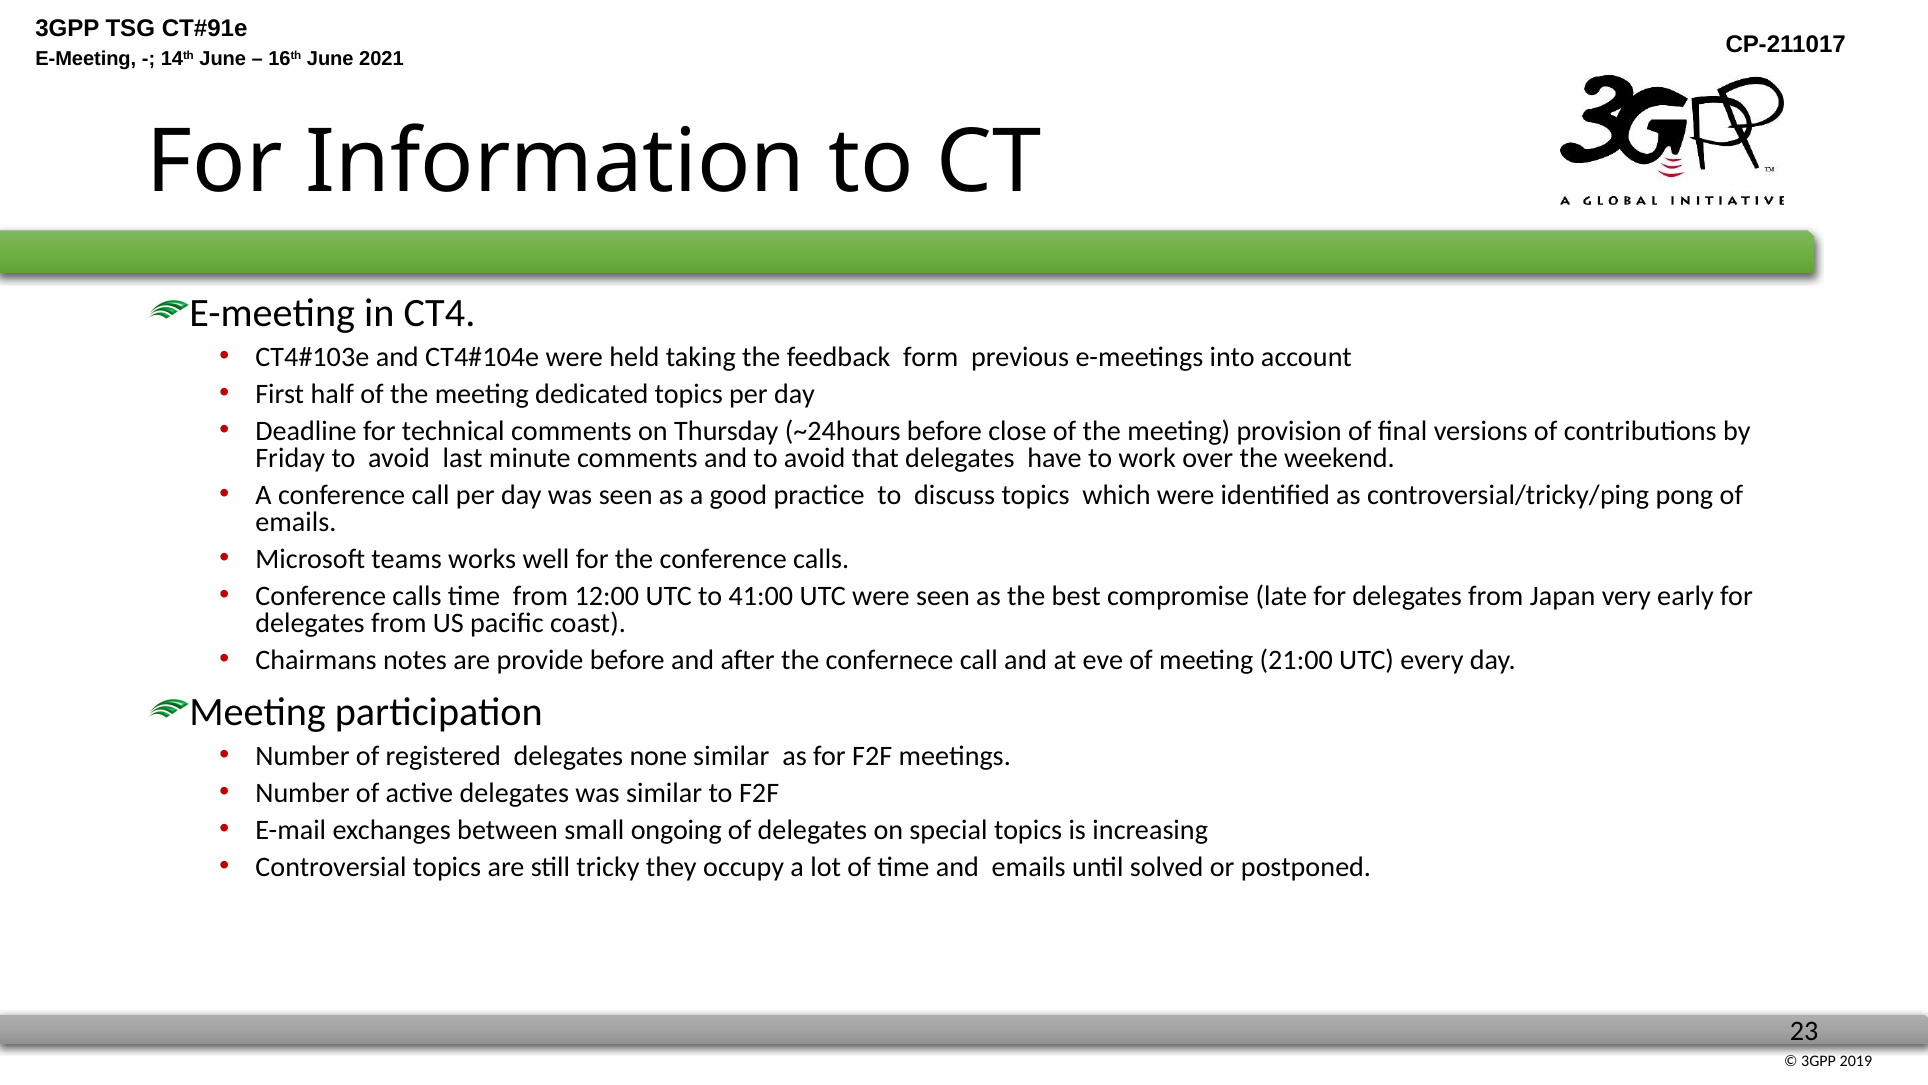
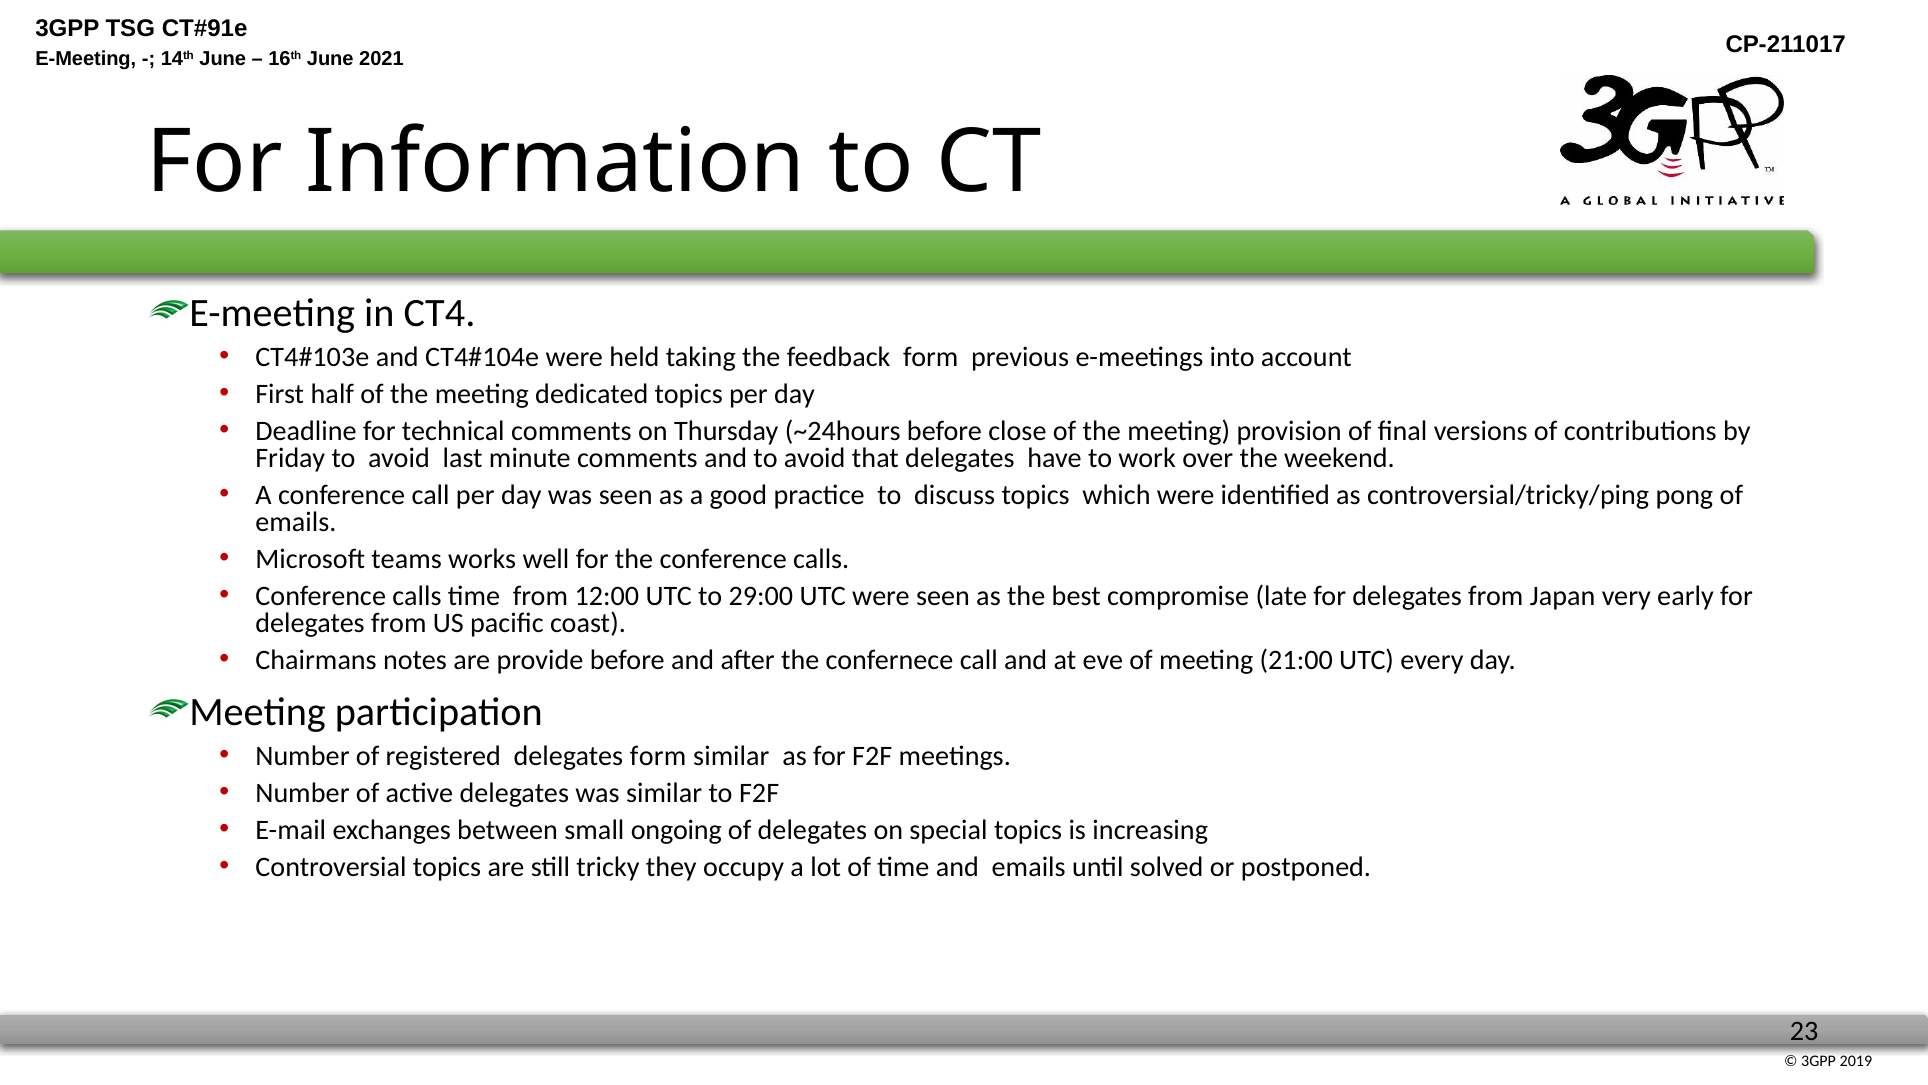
41:00: 41:00 -> 29:00 (761, 596)
delegates none: none -> form (658, 756)
